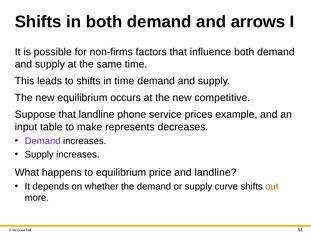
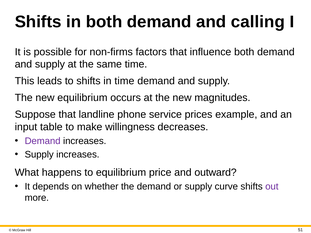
arrows: arrows -> calling (258, 22)
competitive: competitive -> magnitudes (222, 98)
represents: represents -> willingness (130, 127)
and landline: landline -> outward (216, 173)
out colour: orange -> purple (272, 187)
